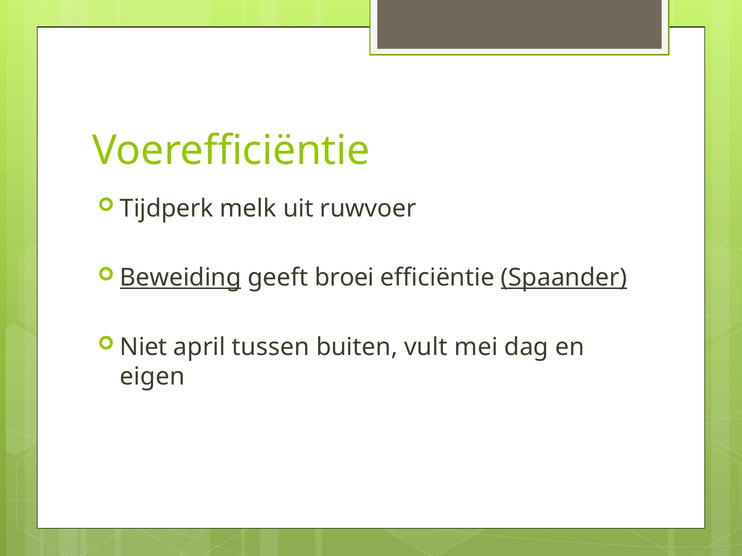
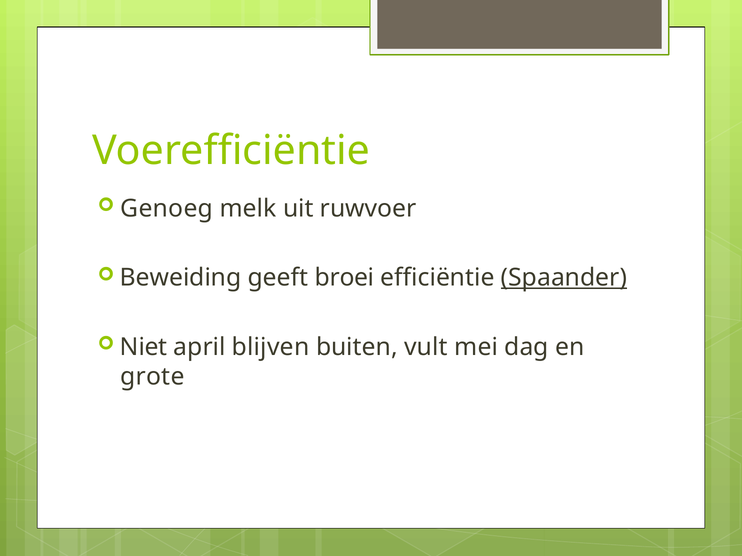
Tijdperk: Tijdperk -> Genoeg (167, 209)
Beweiding underline: present -> none (181, 278)
tussen: tussen -> blijven (271, 347)
eigen: eigen -> grote (152, 377)
